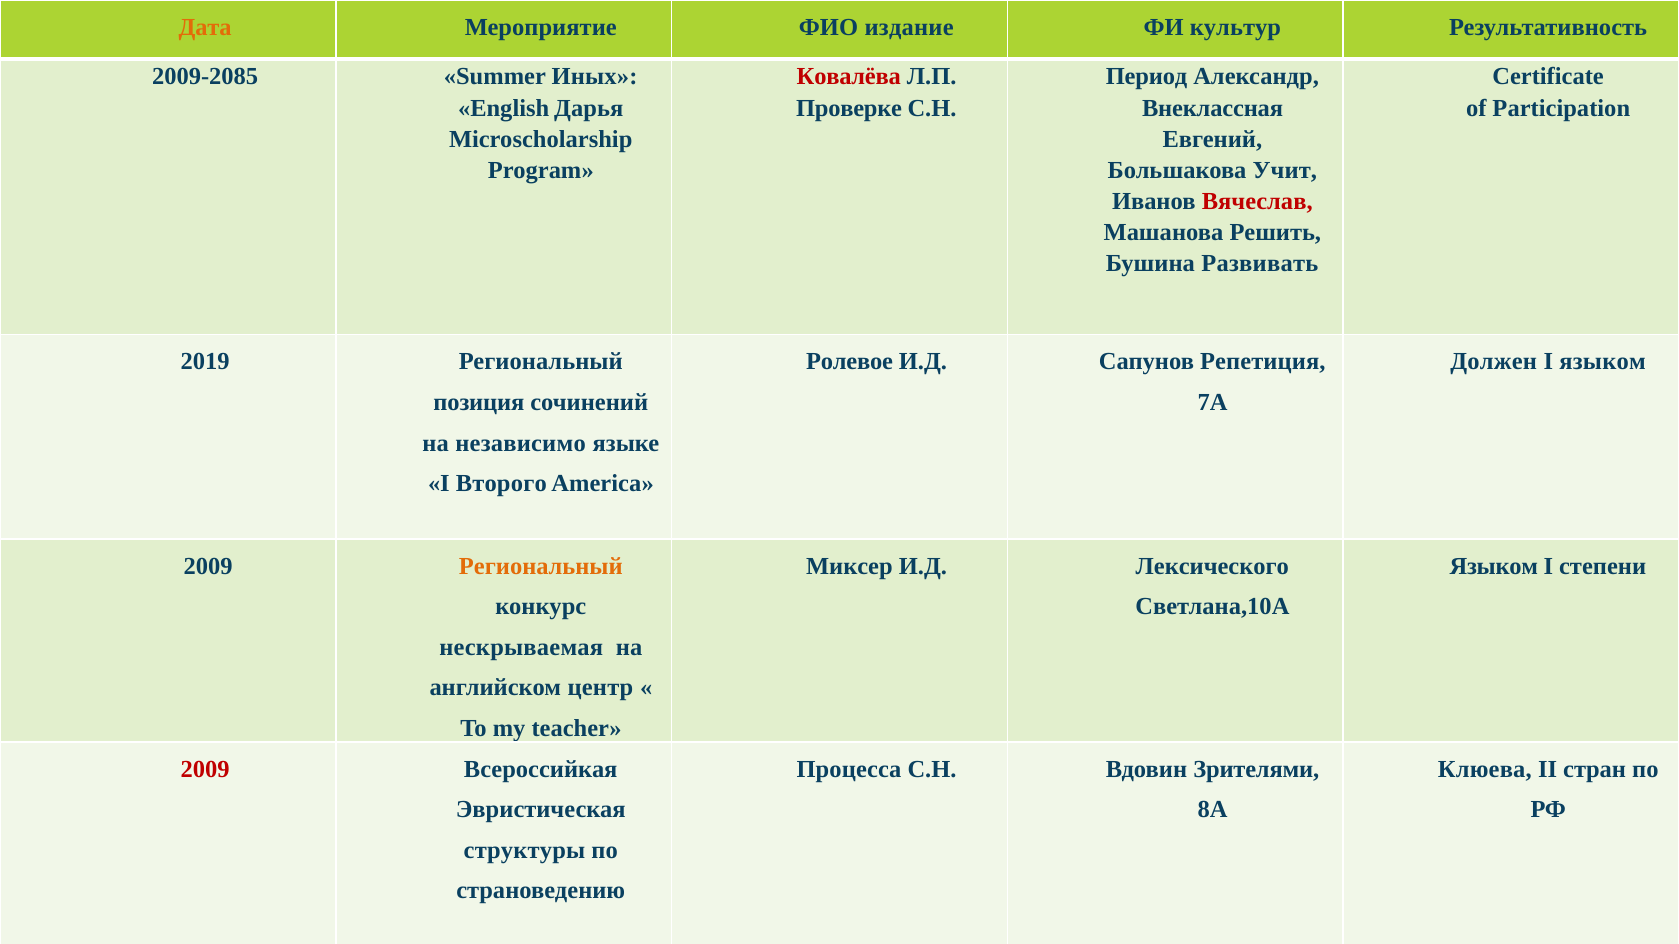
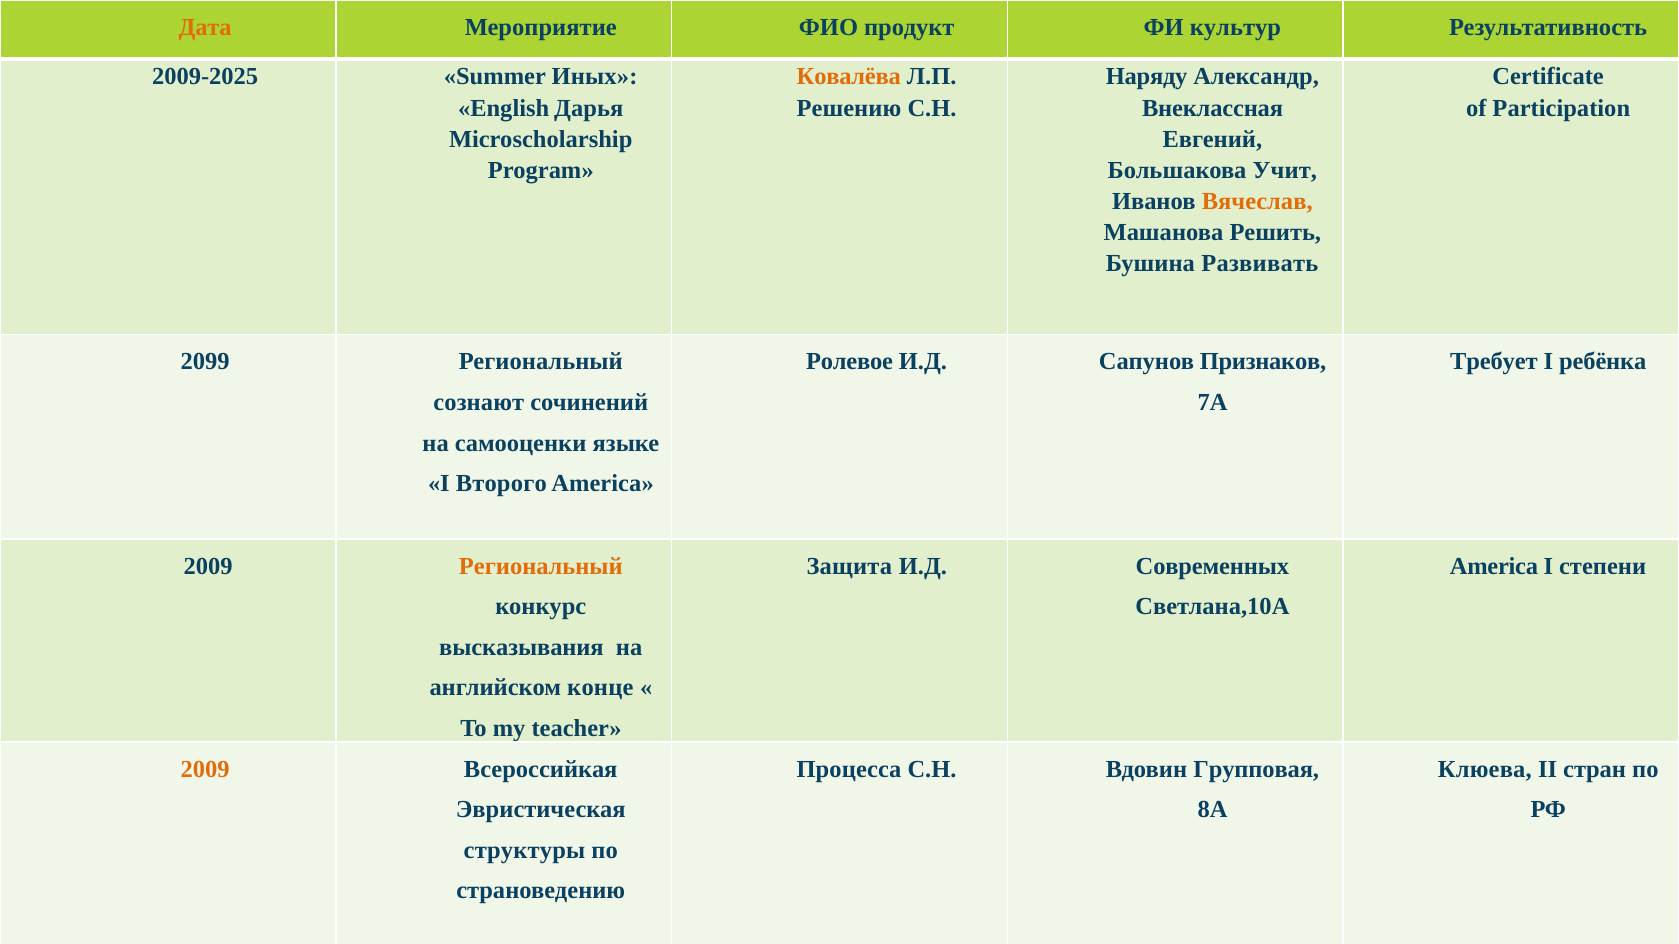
издание: издание -> продукт (909, 27)
2009-2085: 2009-2085 -> 2009-2025 (205, 77)
Ковалёва colour: red -> orange (849, 77)
Период: Период -> Наряду (1147, 77)
Проверке: Проверке -> Решению (849, 108)
Вячеслав colour: red -> orange (1257, 201)
2019: 2019 -> 2099 (205, 362)
Репетиция: Репетиция -> Признаков (1263, 362)
Должен: Должен -> Требует (1494, 362)
I языком: языком -> ребёнка (1603, 362)
позиция: позиция -> сознают (479, 403)
независимо: независимо -> самооценки (521, 443)
Миксер: Миксер -> Защита (849, 566)
Лексического: Лексического -> Современных (1212, 566)
Языком: Языком -> America (1494, 566)
нескрываемая: нескрываемая -> высказывания (521, 648)
центр: центр -> конце (600, 688)
2009 colour: red -> orange (205, 769)
Зрителями: Зрителями -> Групповая (1256, 769)
